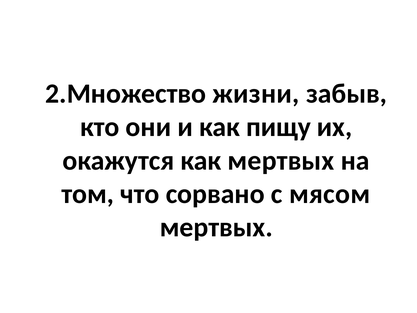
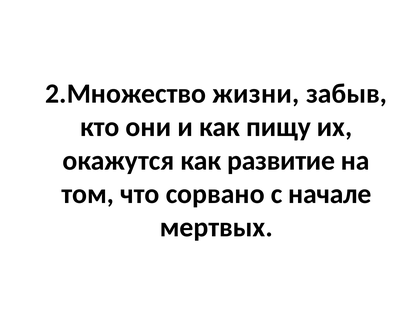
как мертвых: мертвых -> развитие (281, 160)
мясом: мясом -> начале (330, 194)
